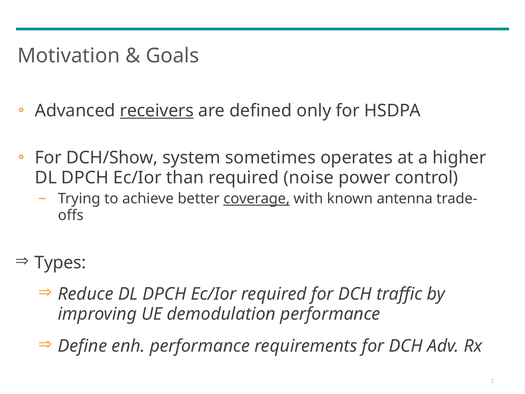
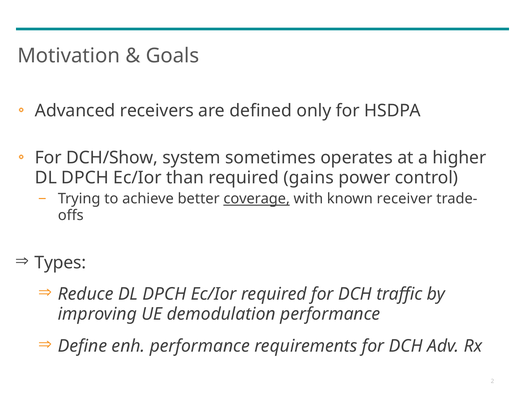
receivers underline: present -> none (157, 111)
noise: noise -> gains (309, 178)
antenna: antenna -> receiver (404, 199)
